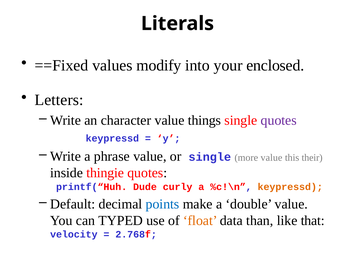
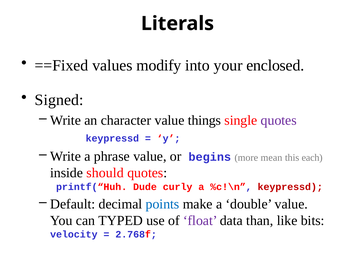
Letters: Letters -> Signed (59, 100)
or single: single -> begins (210, 157)
more value: value -> mean (271, 158)
their: their -> each (312, 158)
thingie: thingie -> should (105, 173)
keypressd colour: orange -> red (290, 187)
float colour: orange -> purple (200, 221)
that: that -> bits (313, 221)
